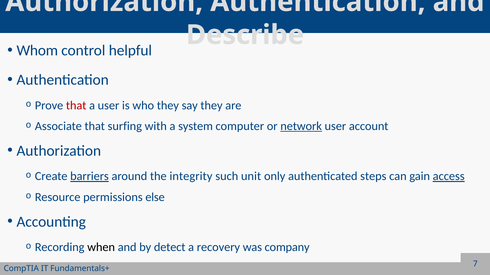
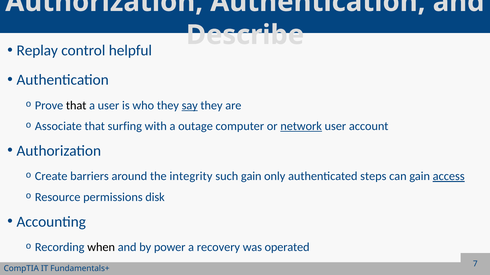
Whom: Whom -> Replay (37, 51)
that colour: red -> black (76, 106)
say underline: none -> present (190, 106)
system: system -> outage (196, 126)
barriers underline: present -> none (89, 177)
such unit: unit -> gain (251, 177)
else: else -> disk (155, 197)
detect: detect -> power (170, 248)
company: company -> operated (287, 248)
